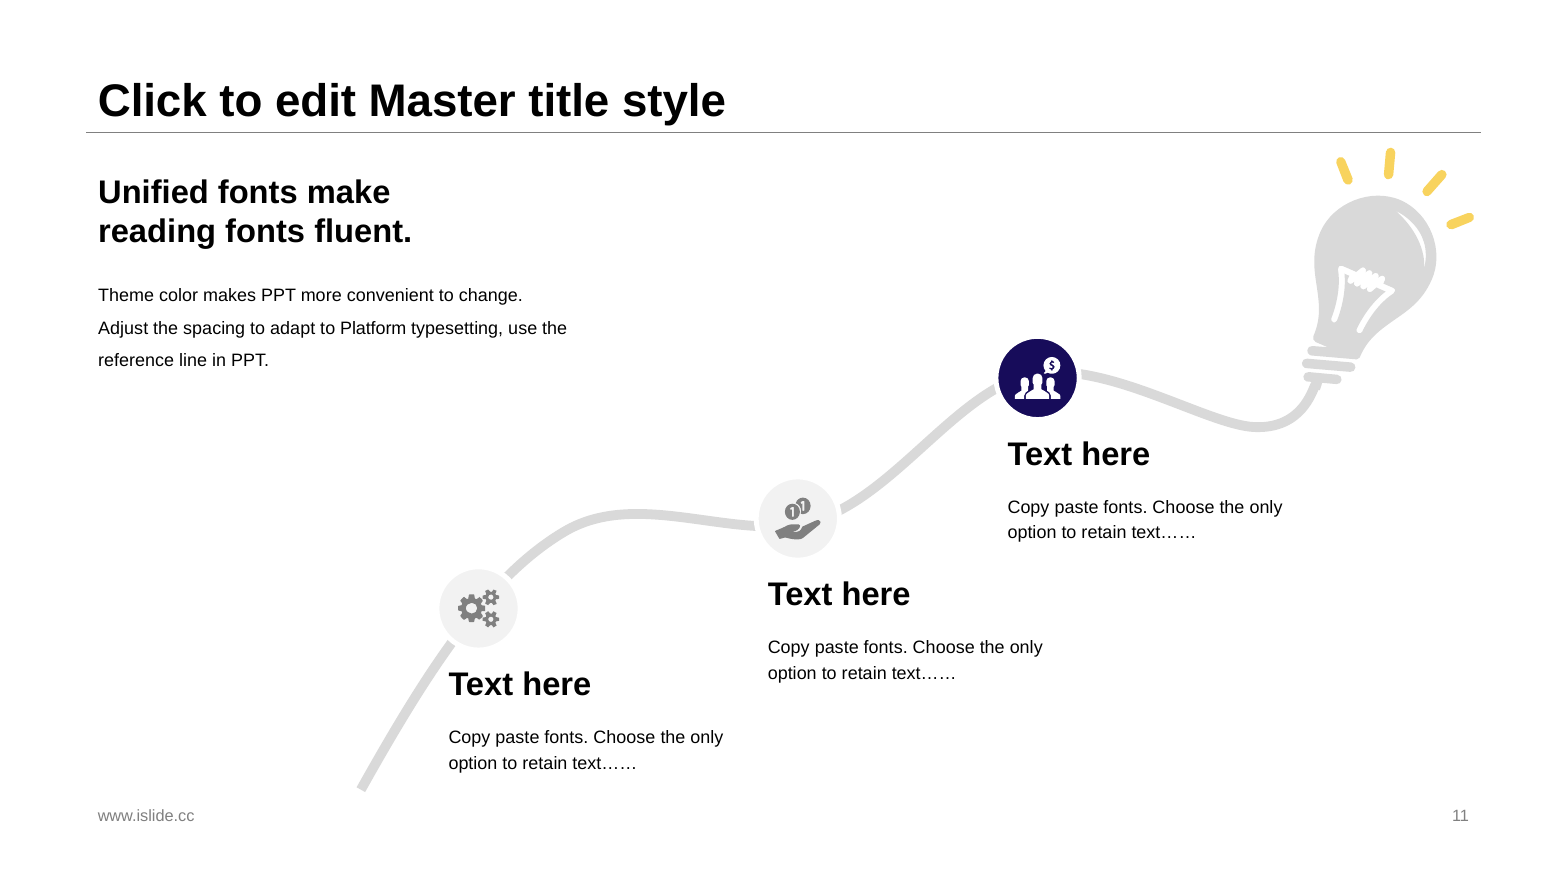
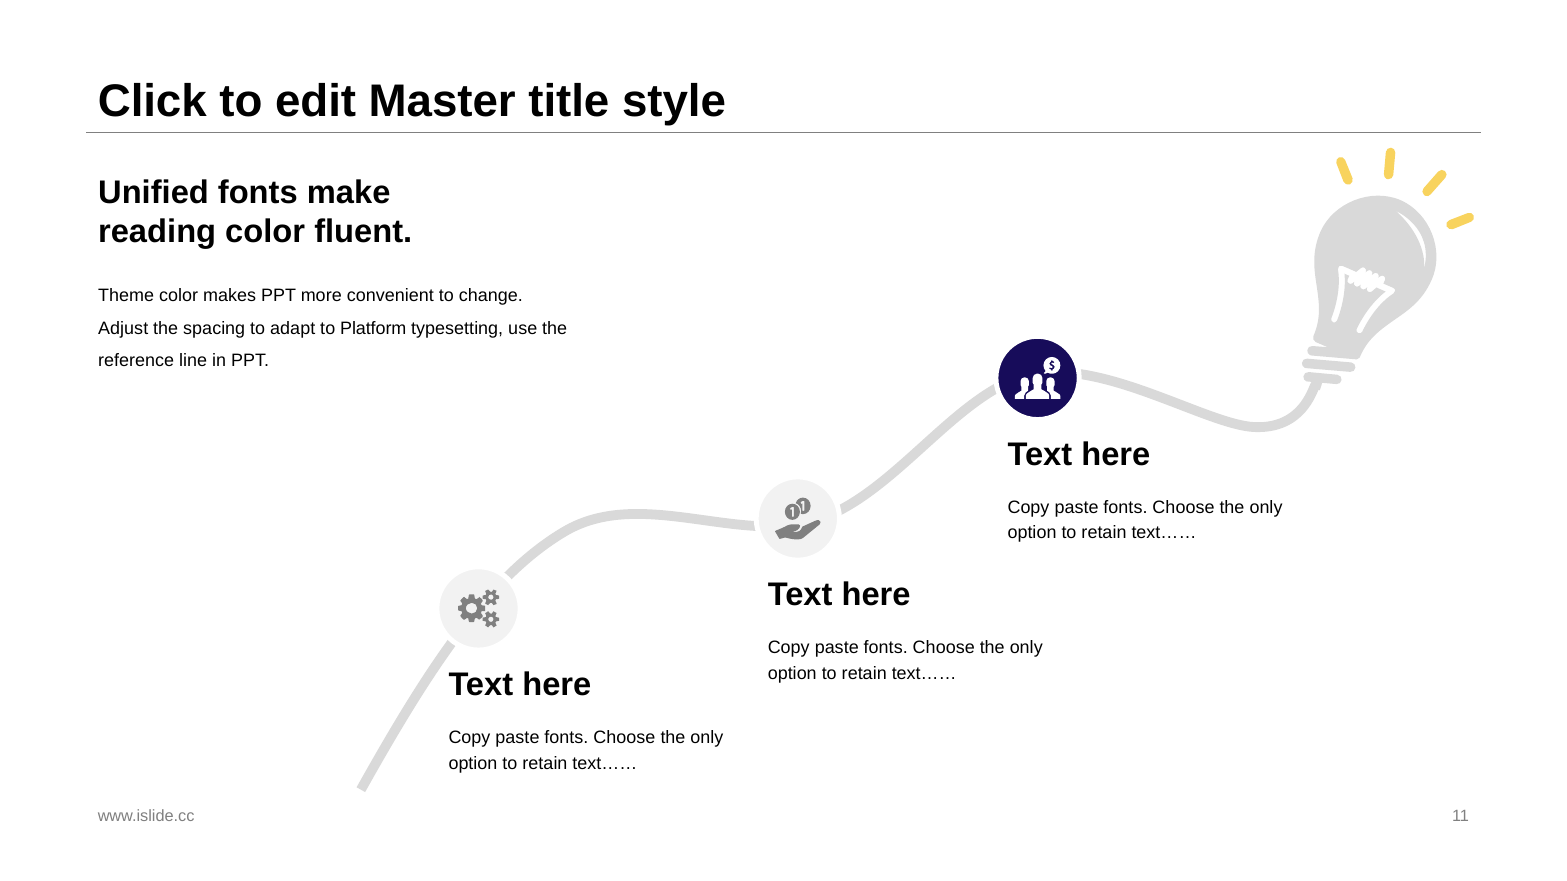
reading fonts: fonts -> color (265, 232)
